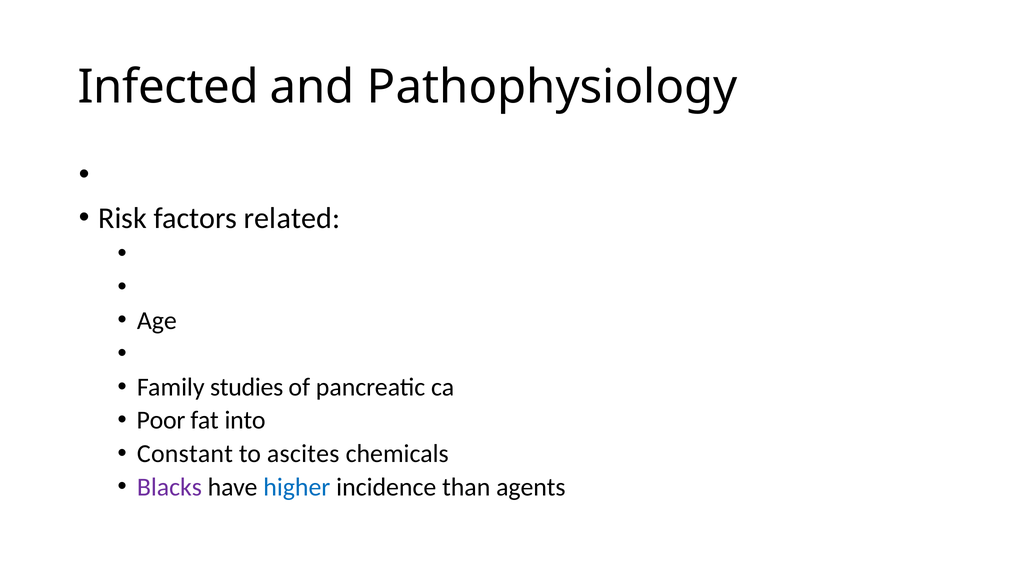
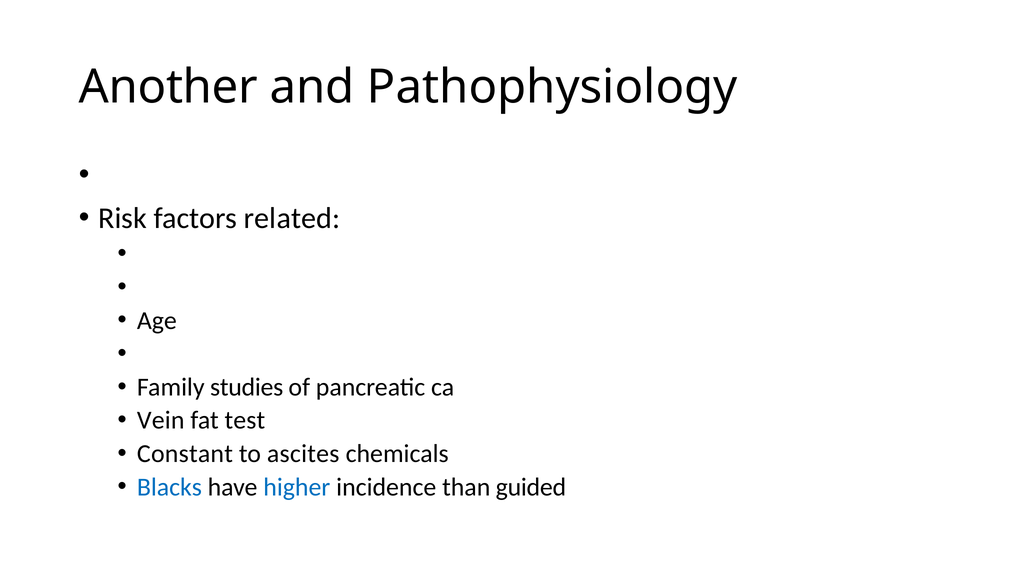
Infected: Infected -> Another (168, 87)
Poor: Poor -> Vein (161, 420)
into: into -> test (245, 420)
Blacks colour: purple -> blue (169, 487)
agents: agents -> guided (531, 487)
